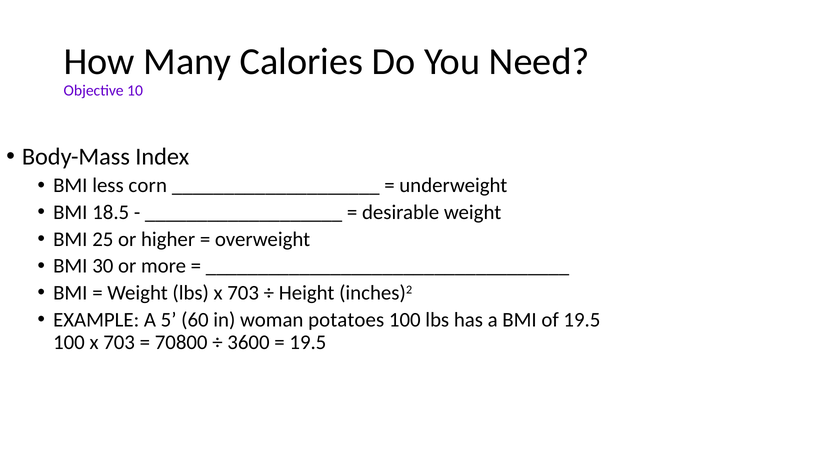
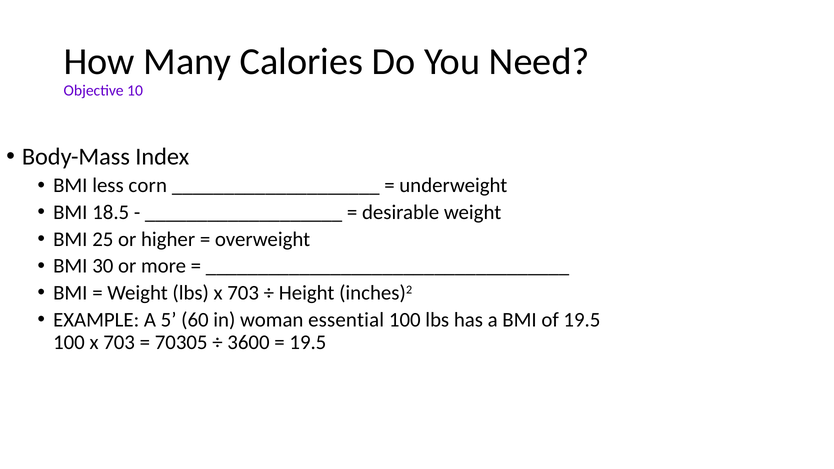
potatoes: potatoes -> essential (346, 320)
70800: 70800 -> 70305 (181, 342)
